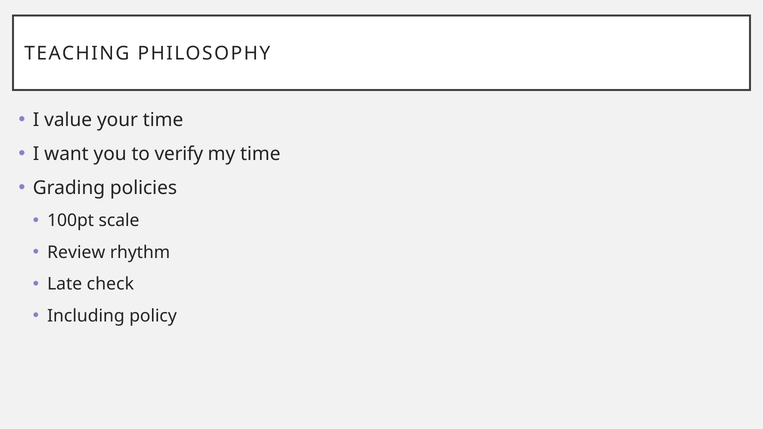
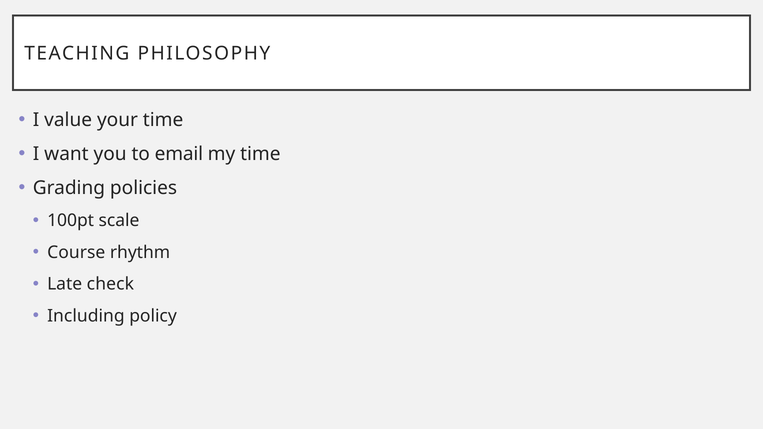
verify: verify -> email (179, 154)
Review: Review -> Course (76, 252)
